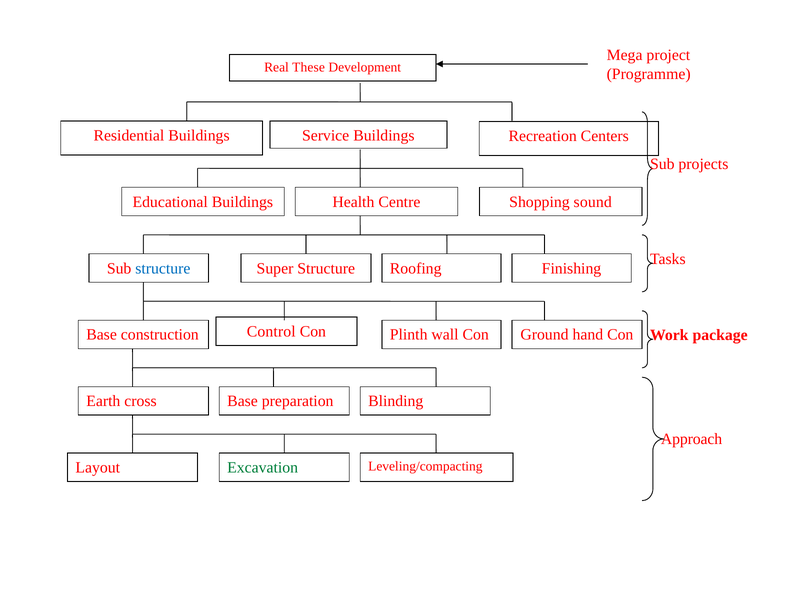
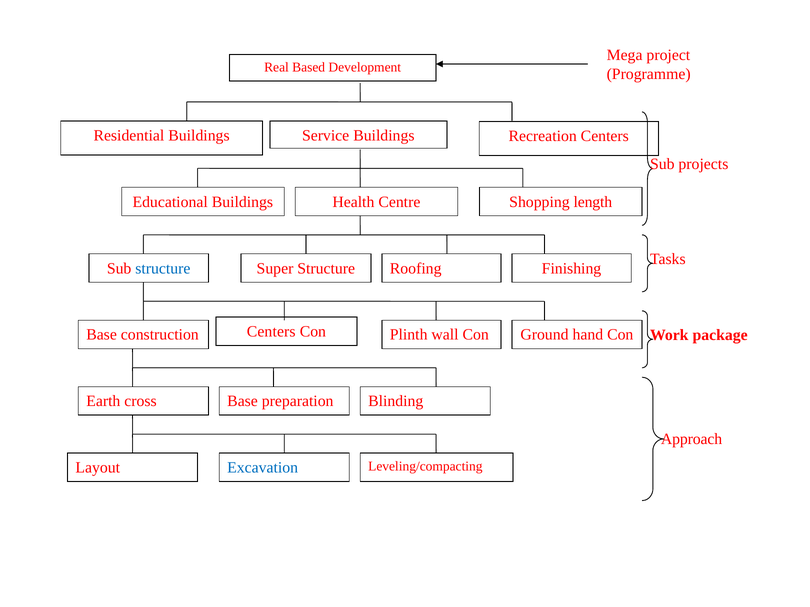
These: These -> Based (309, 68)
sound: sound -> length (593, 202)
construction Control: Control -> Centers (271, 332)
Excavation colour: green -> blue (263, 468)
